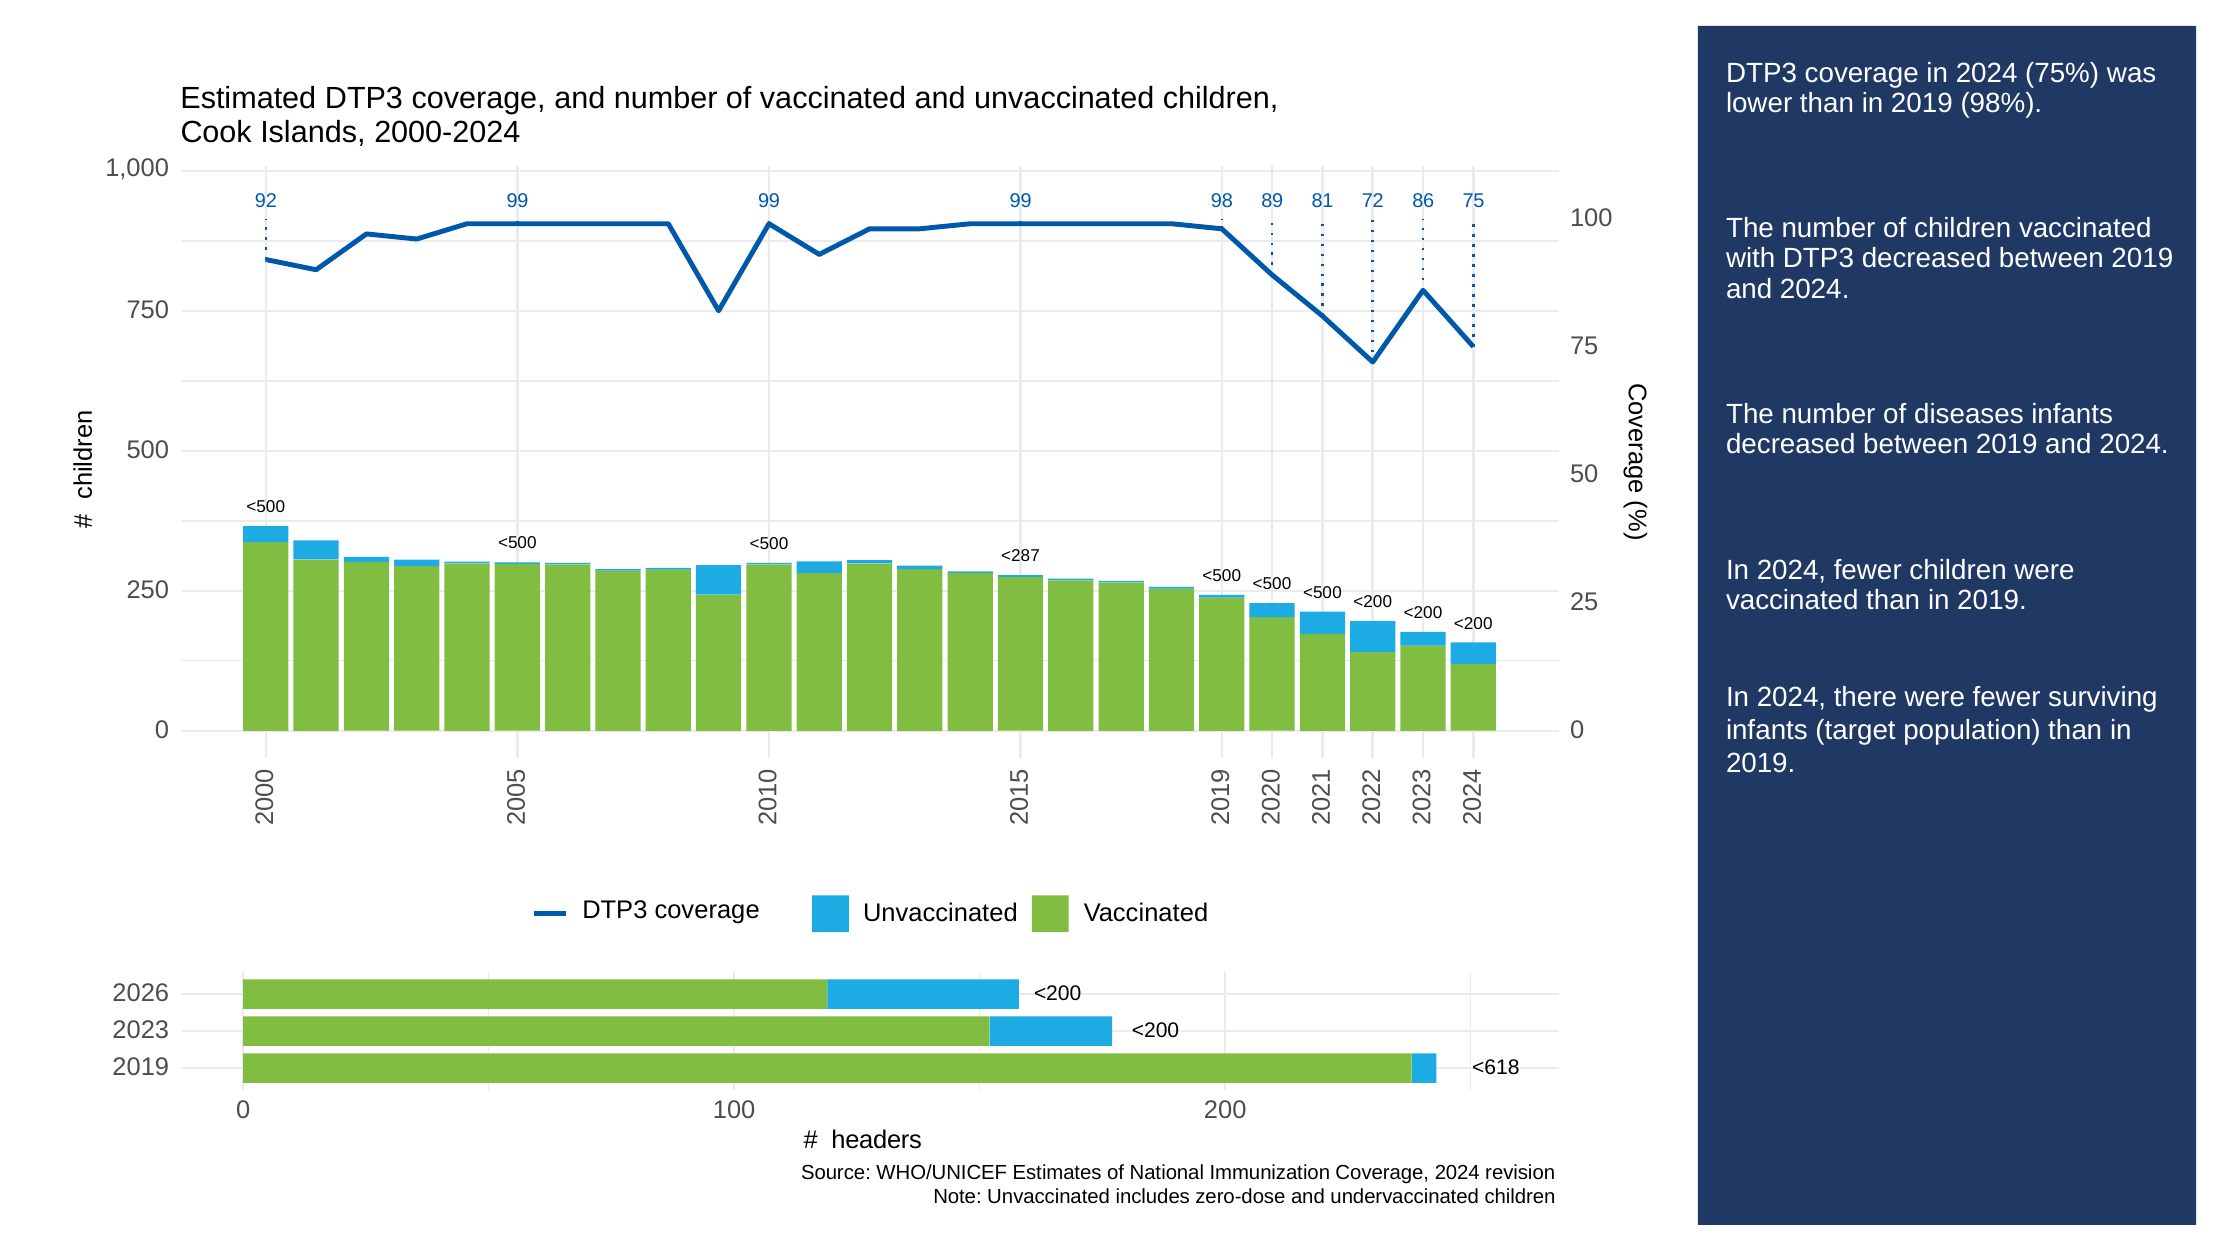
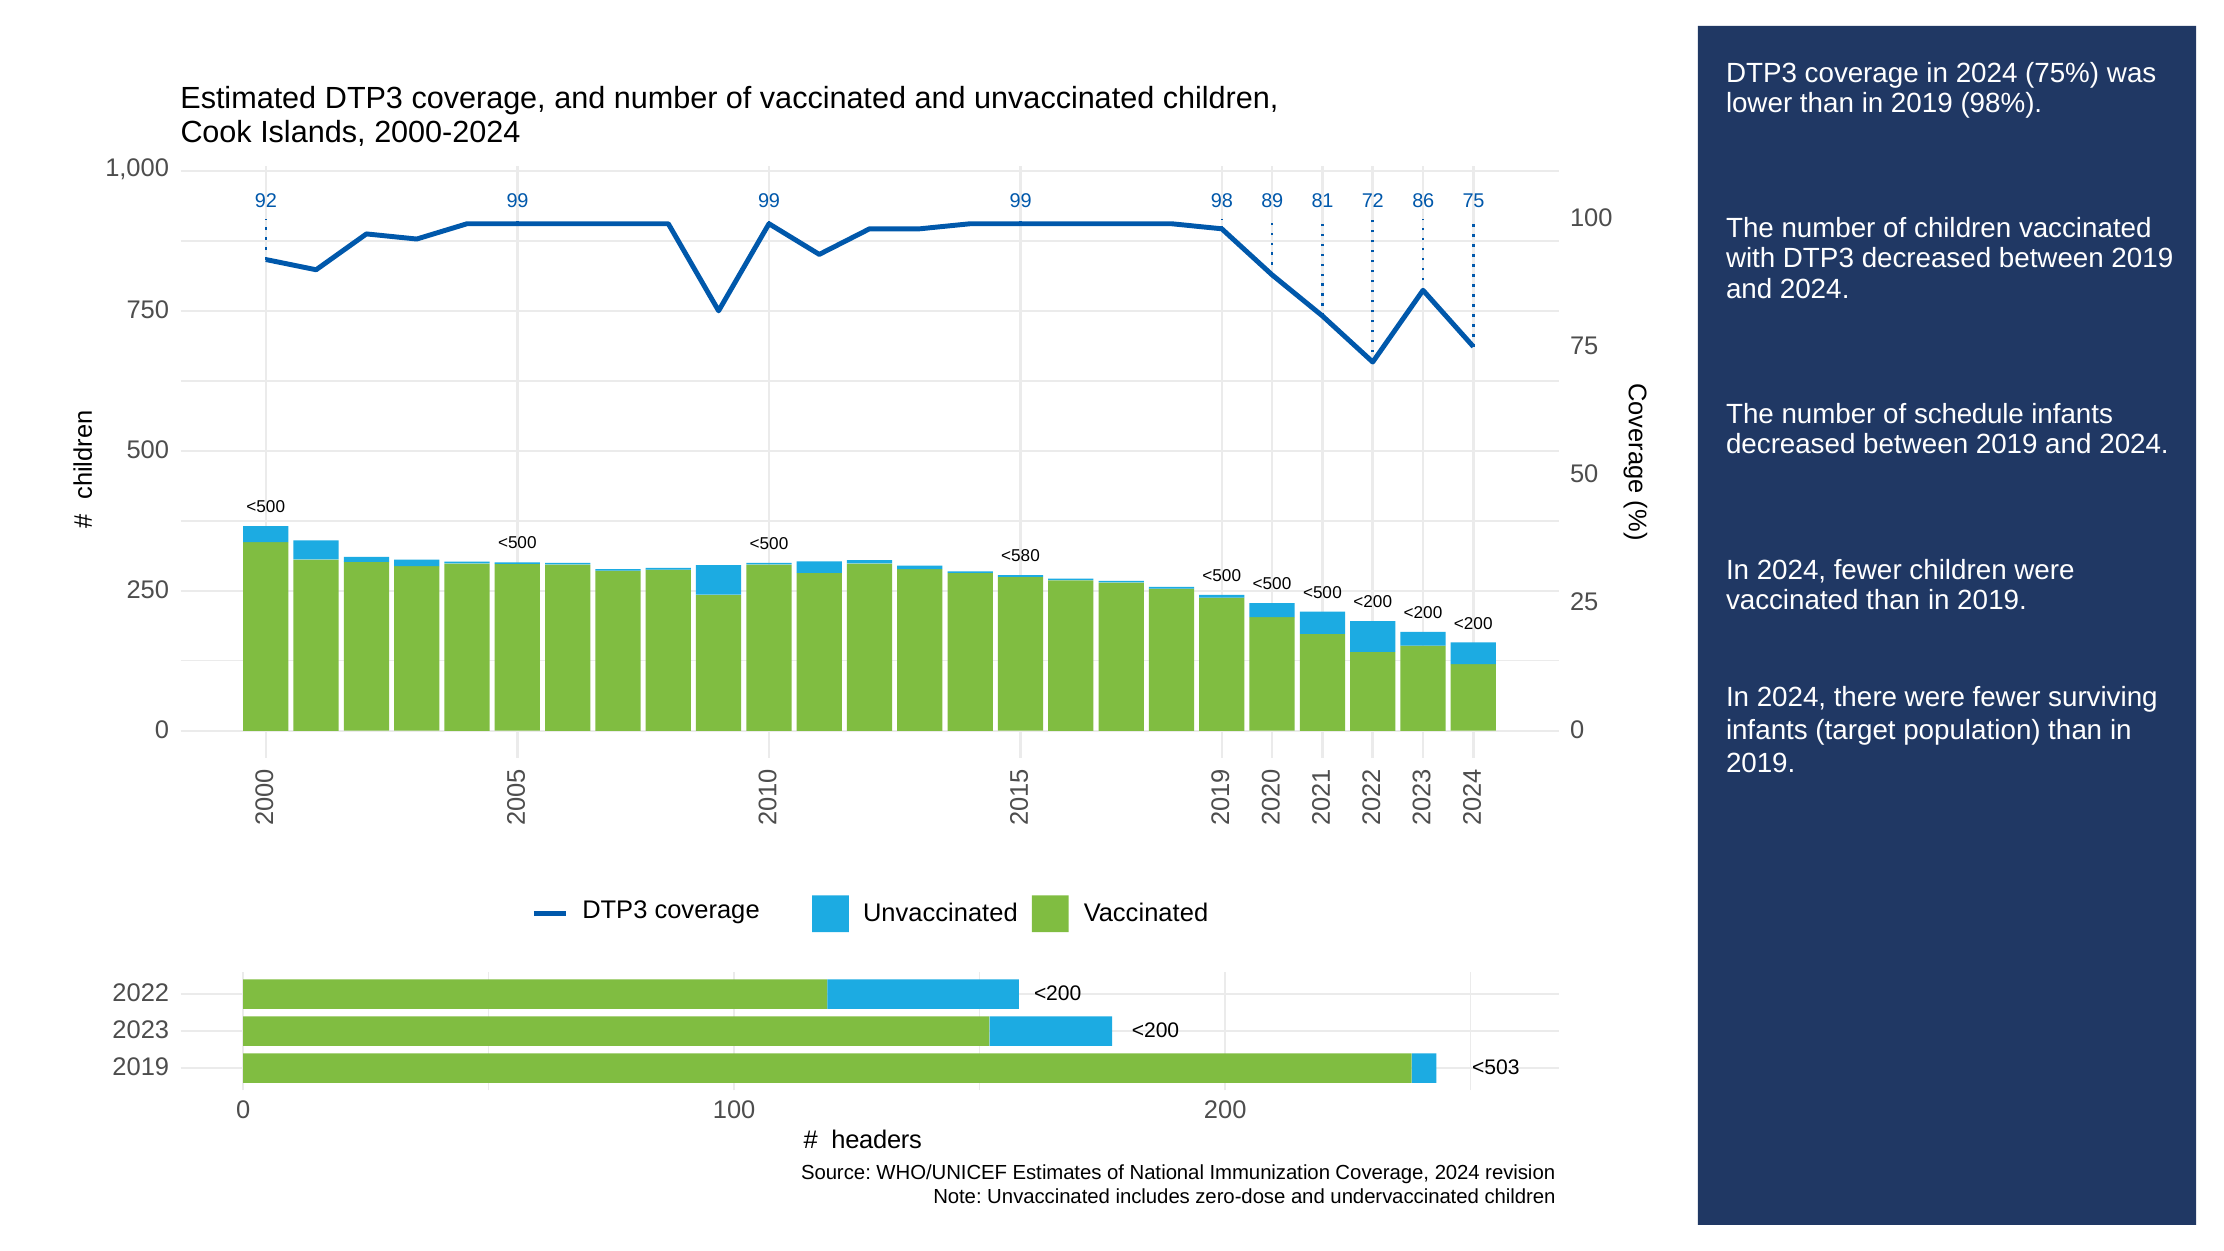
diseases: diseases -> schedule (1969, 415)
<287: <287 -> <580 (1020, 556)
2026: 2026 -> 2022 (141, 993)
<618: <618 -> <503 (1496, 1067)
